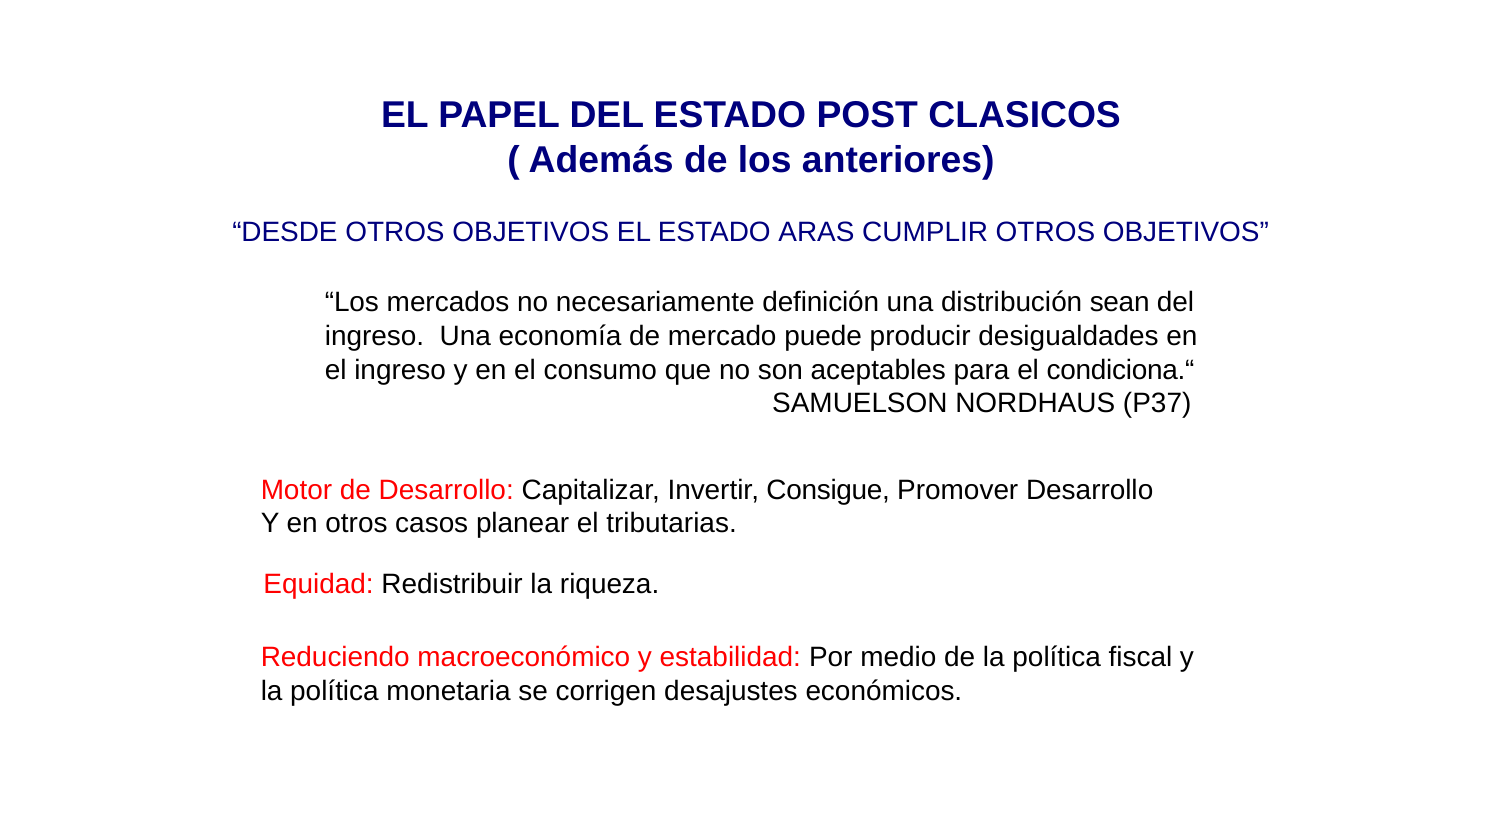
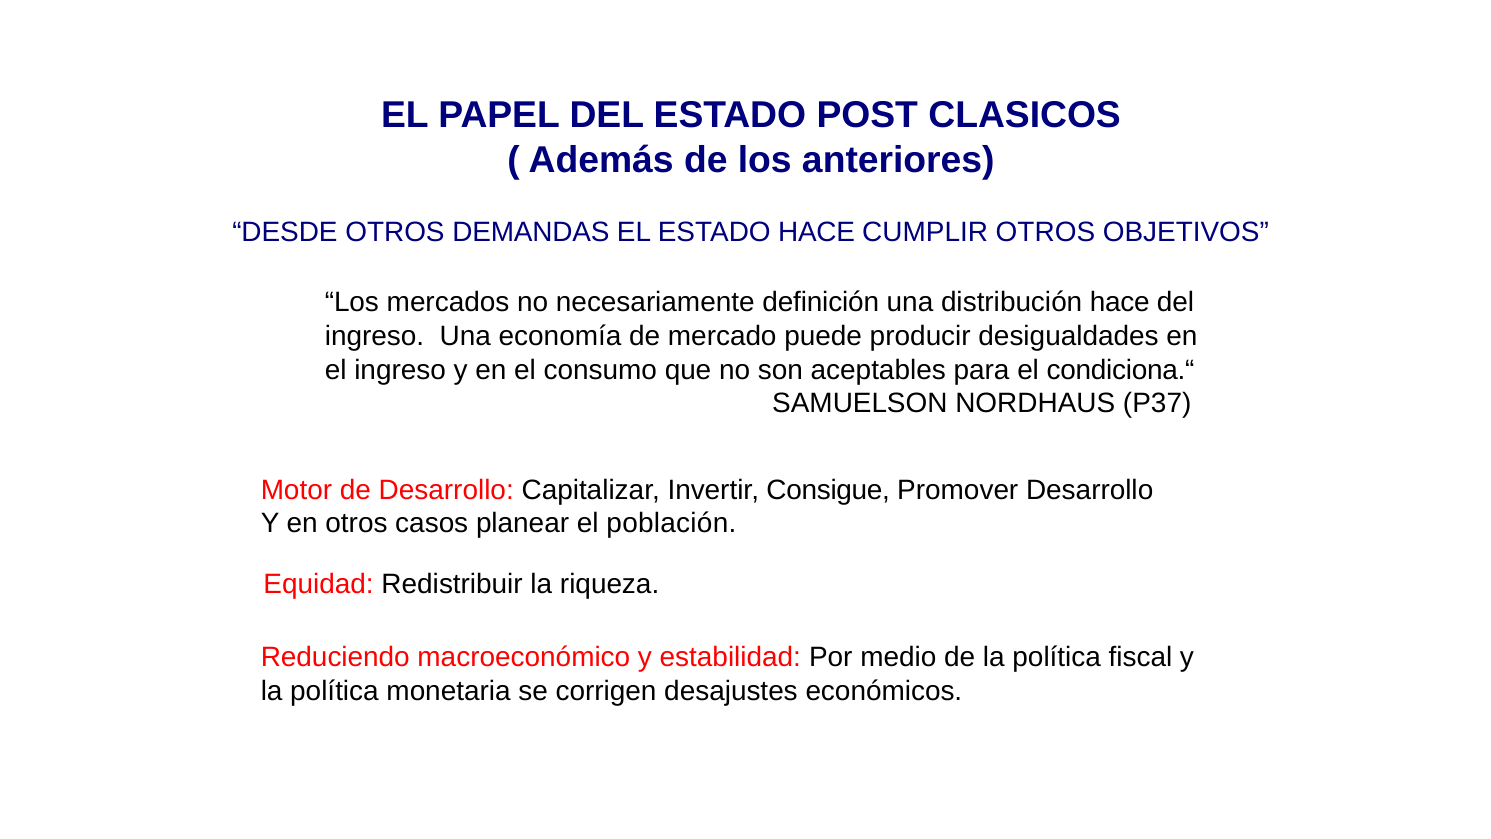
DESDE OTROS OBJETIVOS: OBJETIVOS -> DEMANDAS (531, 232)
ESTADO ARAS: ARAS -> HACE (817, 232)
distribución sean: sean -> hace (1120, 303)
tributarias: tributarias -> población (671, 523)
